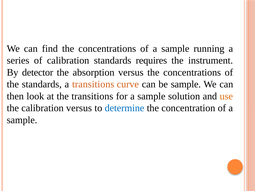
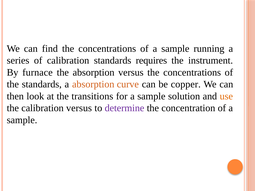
detector: detector -> furnace (38, 73)
a transitions: transitions -> absorption (93, 84)
be sample: sample -> copper (186, 84)
determine colour: blue -> purple (125, 108)
